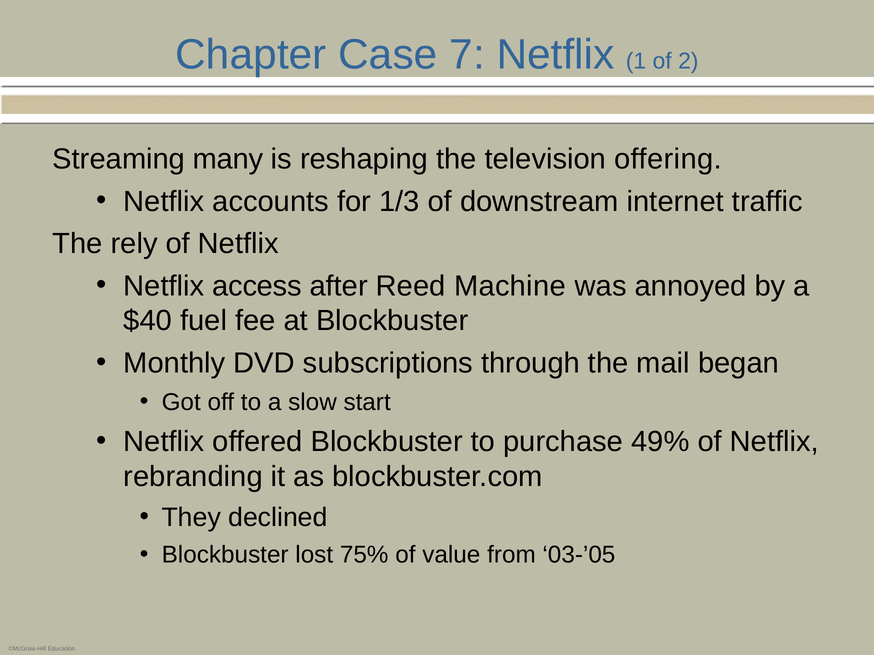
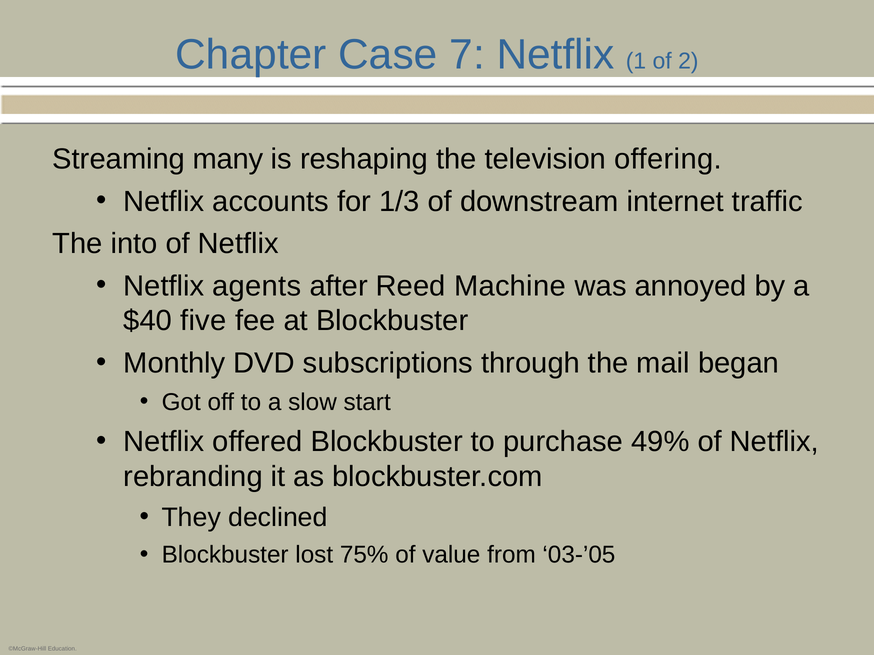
rely: rely -> into (134, 244)
access: access -> agents (257, 286)
fuel: fuel -> five (203, 321)
